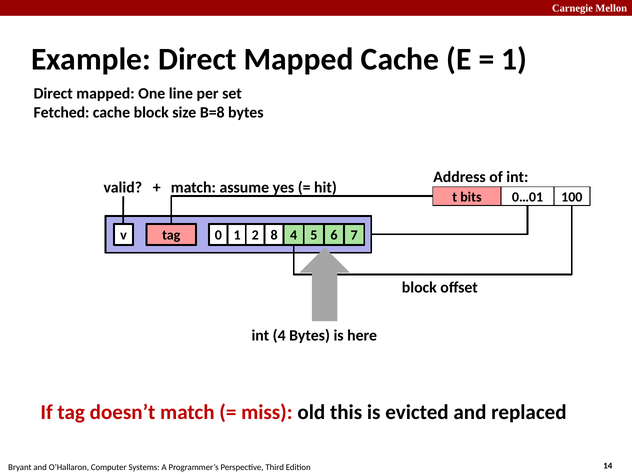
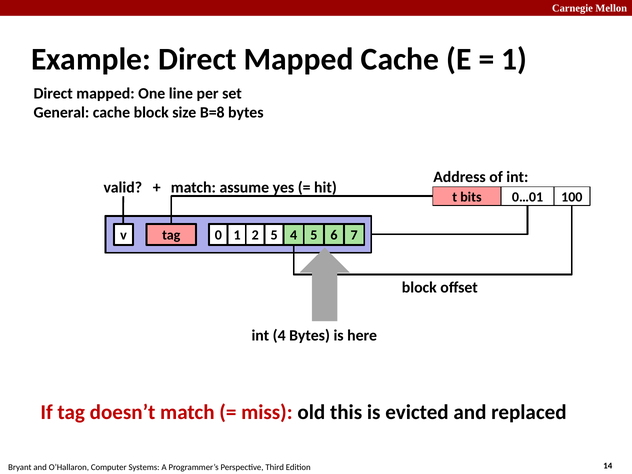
Fetched: Fetched -> General (61, 112)
v 8: 8 -> 5 (274, 235)
